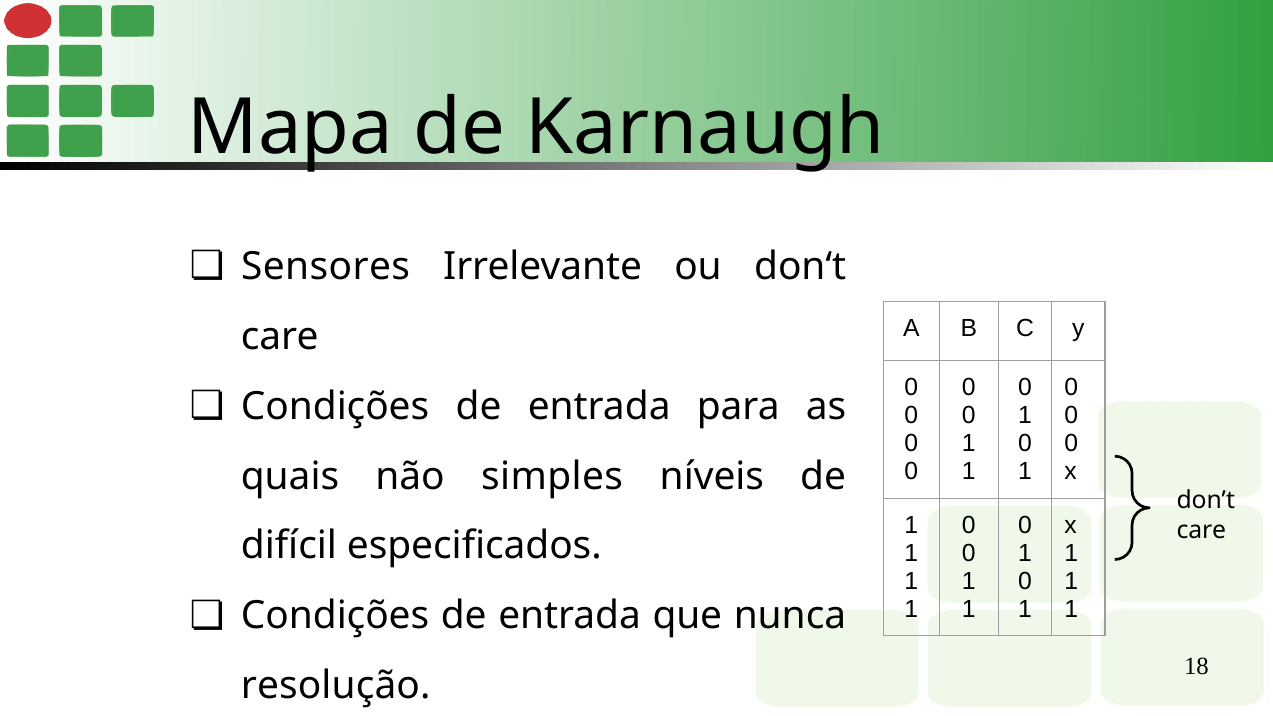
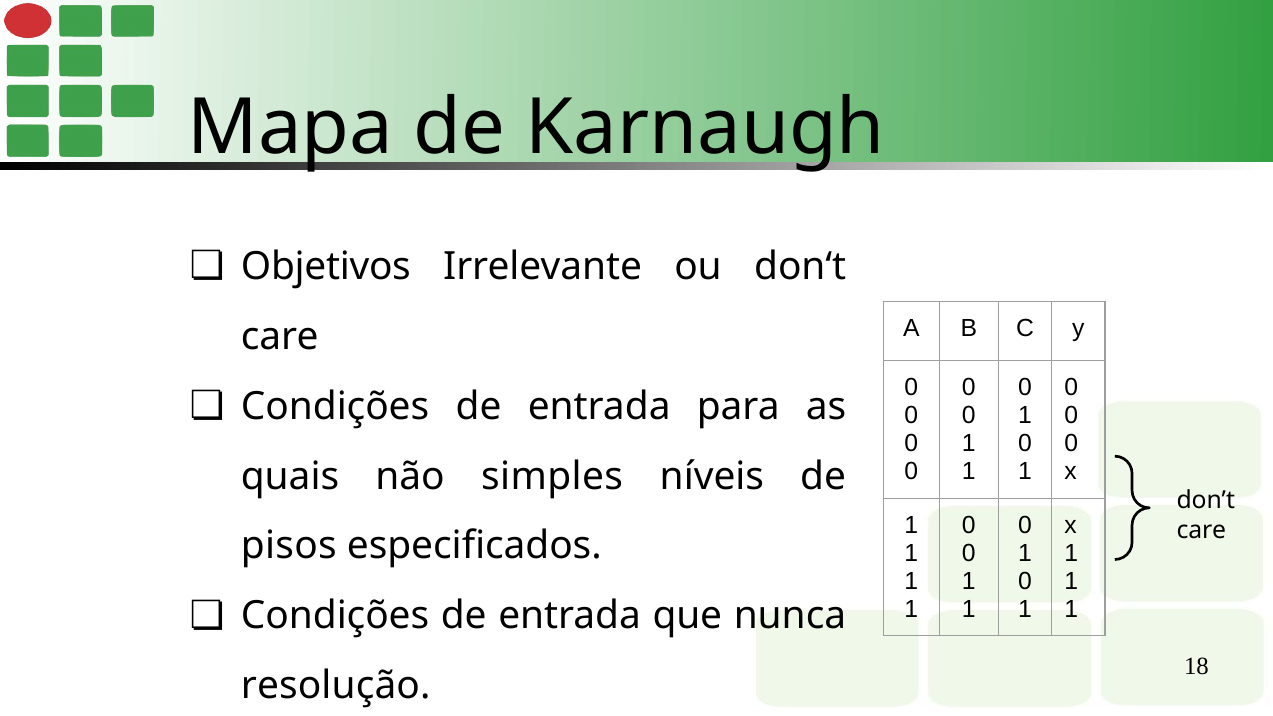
Sensores: Sensores -> Objetivos (326, 266)
difícil: difícil -> pisos (289, 546)
